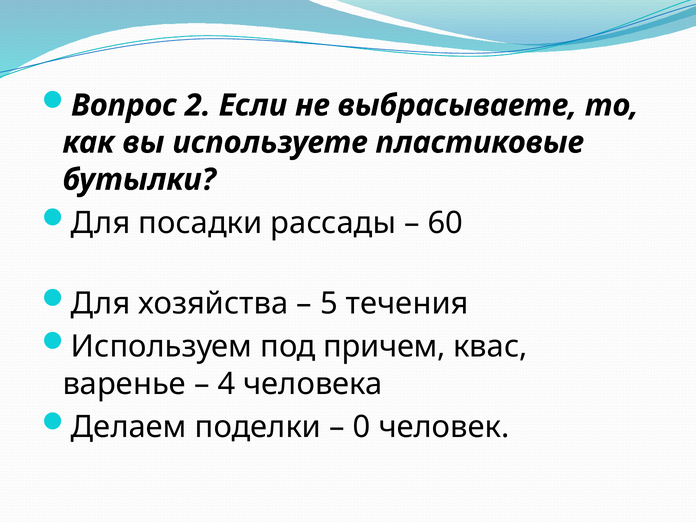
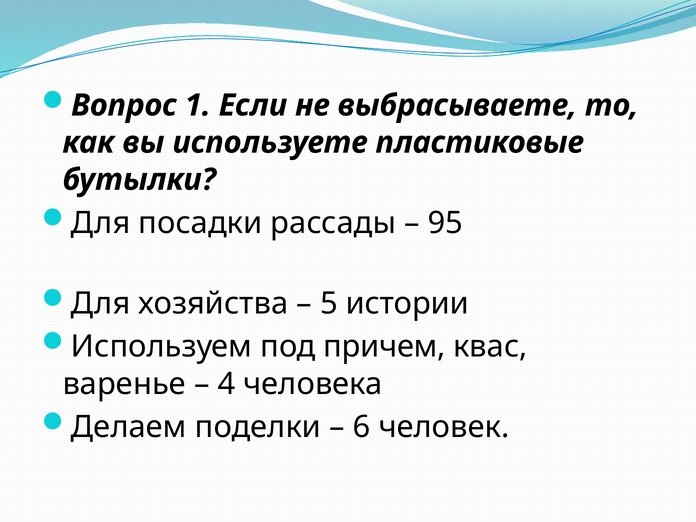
2: 2 -> 1 (198, 105)
60: 60 -> 95 (445, 223)
течения: течения -> истории (407, 303)
0: 0 -> 6 (362, 427)
